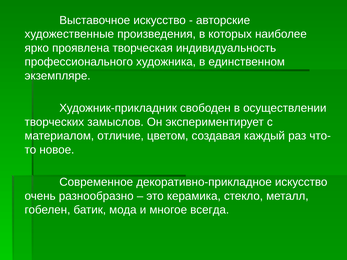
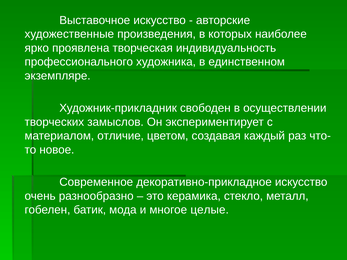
всегда: всегда -> целые (210, 210)
